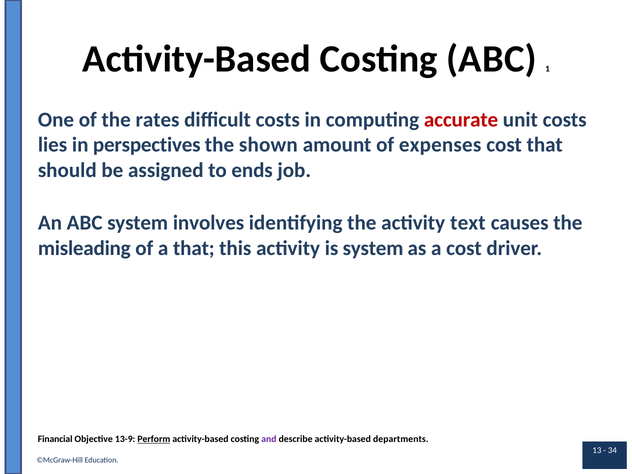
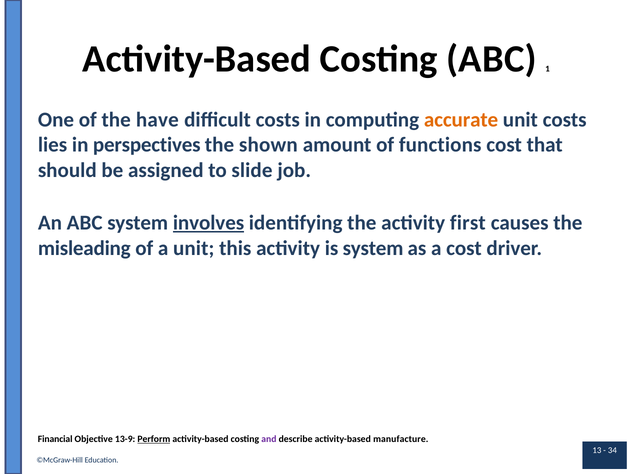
rates: rates -> have (157, 120)
accurate colour: red -> orange (461, 120)
expenses: expenses -> functions (440, 145)
ends: ends -> slide (252, 170)
involves underline: none -> present (209, 223)
text: text -> first (468, 223)
a that: that -> unit (194, 248)
departments: departments -> manufacture (401, 439)
